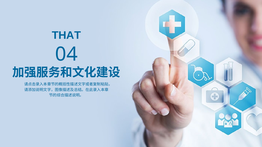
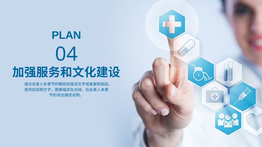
THAT: THAT -> PLAN (66, 35)
